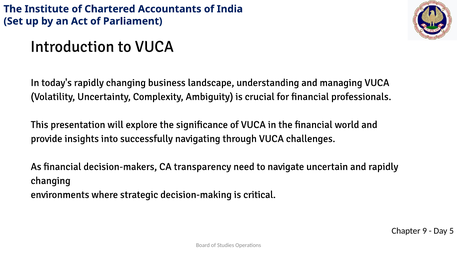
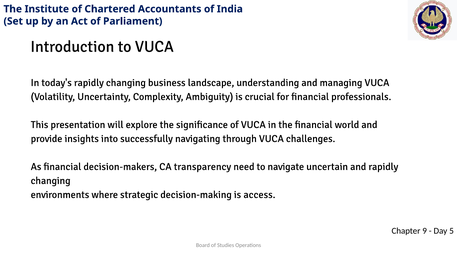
critical: critical -> access (259, 195)
